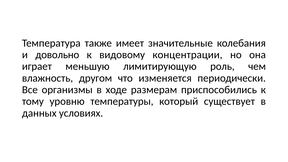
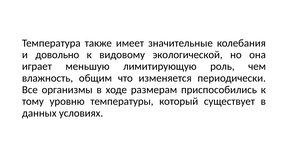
концентрации: концентрации -> экологической (188, 55)
другом: другом -> общим (95, 78)
